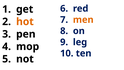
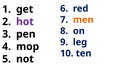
hot colour: orange -> purple (25, 22)
